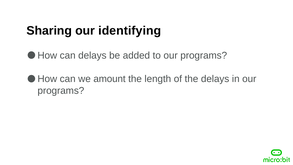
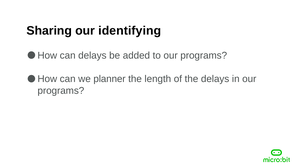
amount: amount -> planner (110, 79)
